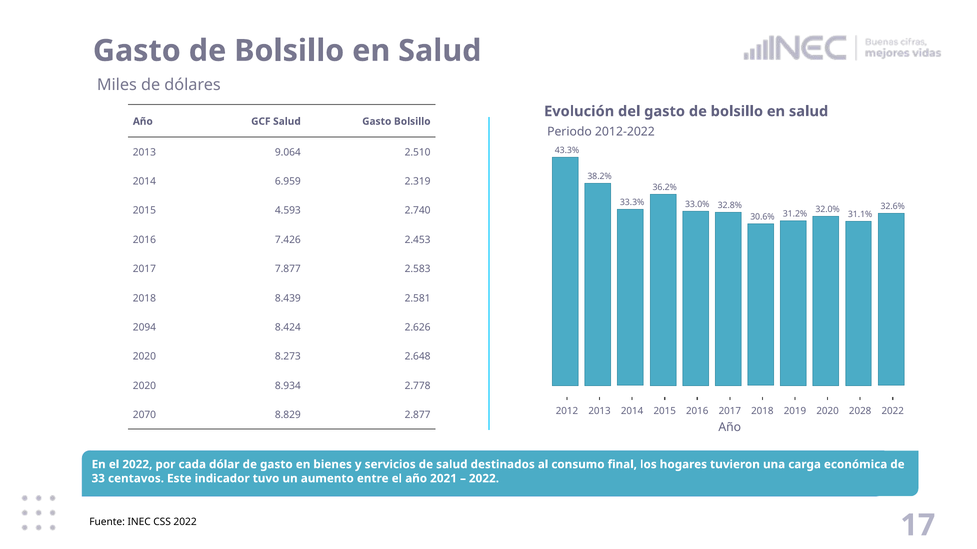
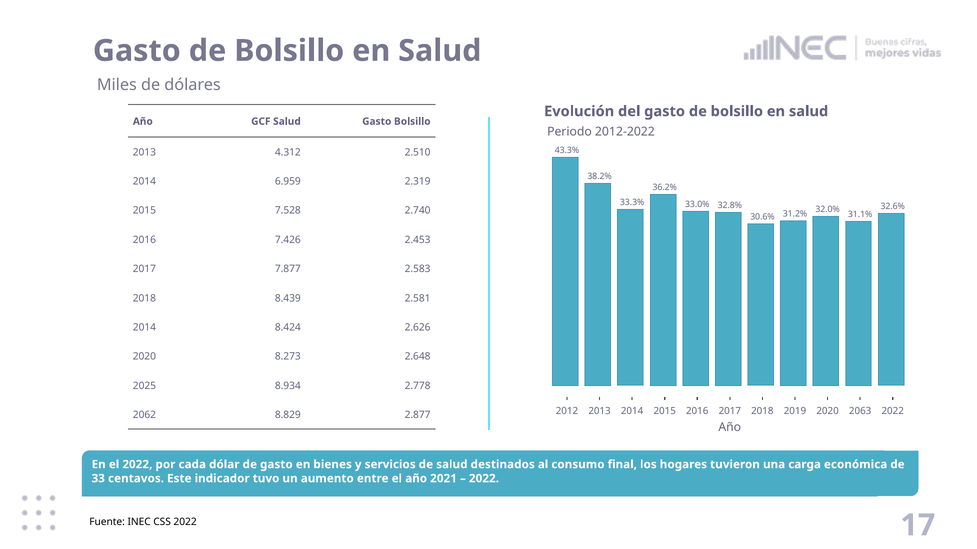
9.064: 9.064 -> 4.312 (288, 152)
4.593: 4.593 -> 7.528 (288, 211)
2094: 2094 -> 2014 (144, 328)
2020: 2020 -> 2025 (144, 386)
2028: 2028 -> 2063 (860, 411)
2070: 2070 -> 2062 (144, 415)
